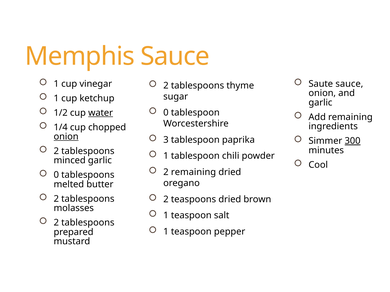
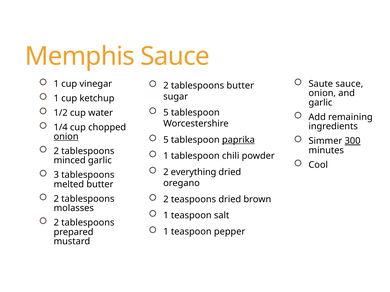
tablespoons thyme: thyme -> butter (240, 86)
0: 0 -> 5 (166, 113)
water underline: present -> none (101, 113)
3: 3 -> 5 (166, 140)
paprika underline: none -> present (238, 140)
2 remaining: remaining -> everything (194, 172)
0: 0 -> 3 (56, 175)
